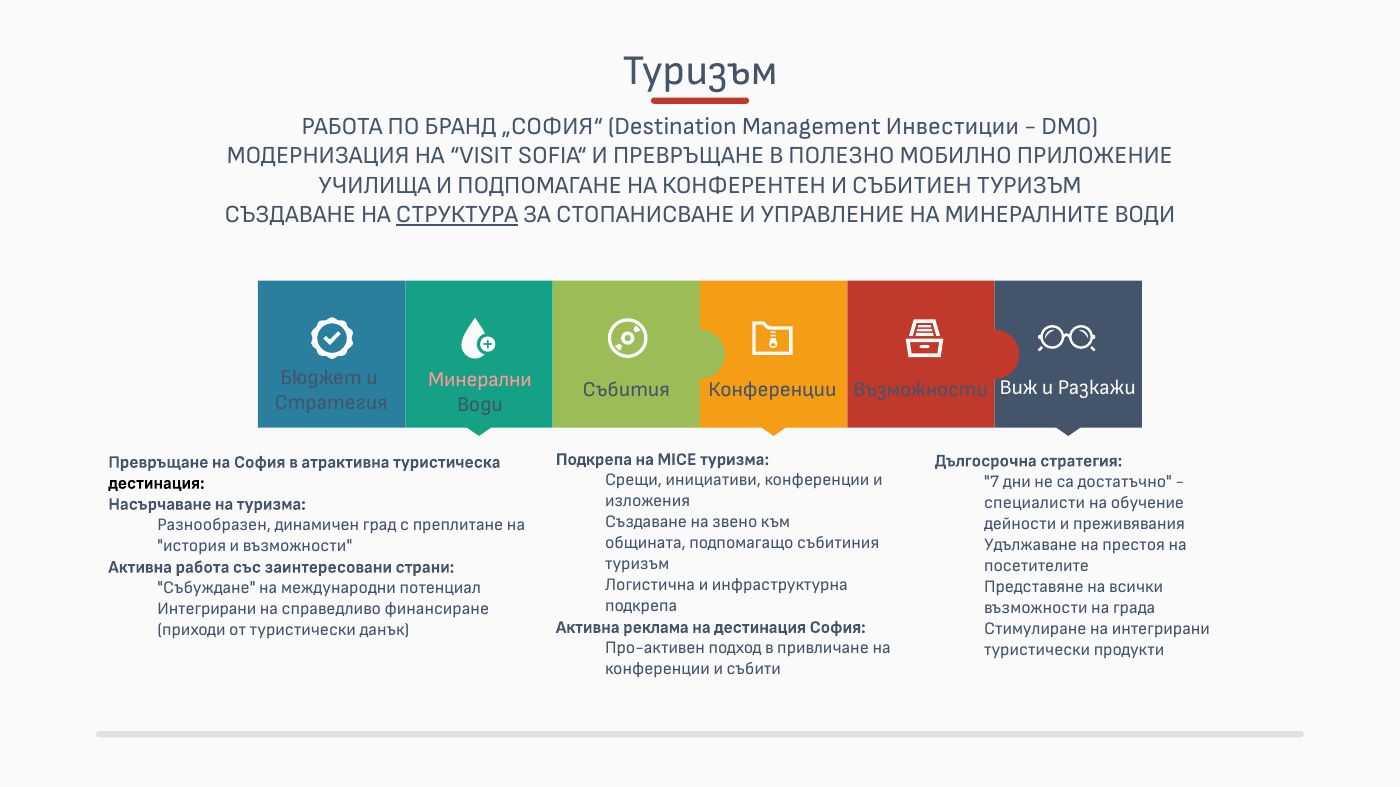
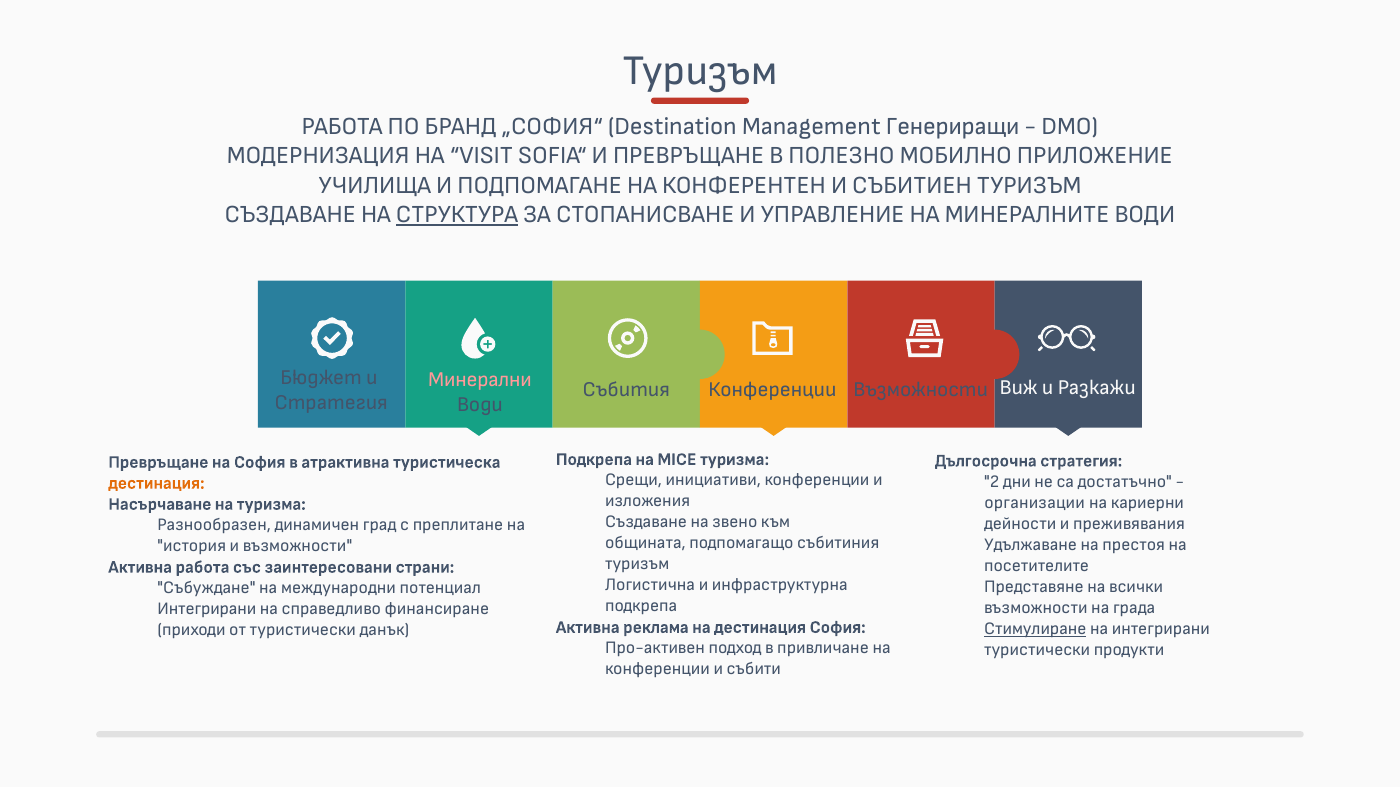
Инвестиции: Инвестиции -> Генериращи (953, 126)
7: 7 -> 2 (992, 482)
дестинация colour: black -> orange (156, 483)
специалисти: специалисти -> организации (1035, 503)
обучение: обучение -> кариерни (1147, 503)
Стимулиране underline: none -> present (1035, 629)
